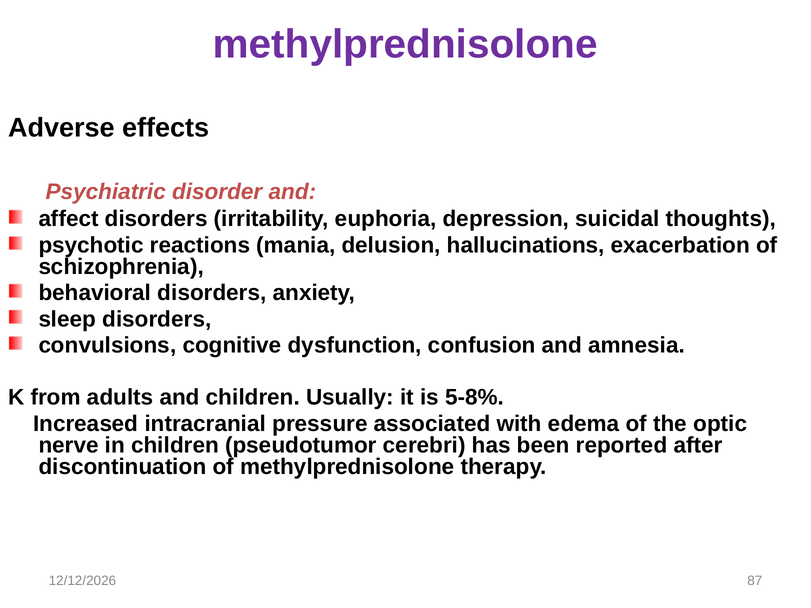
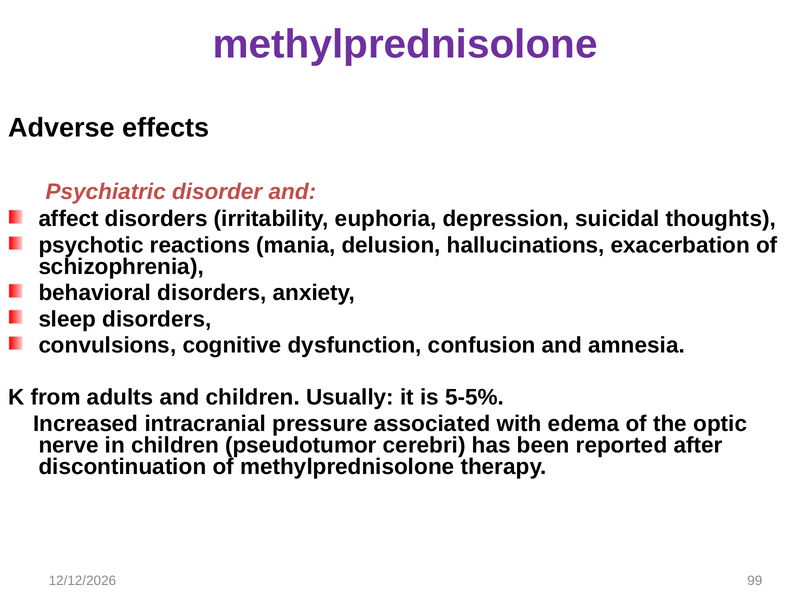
5-8%: 5-8% -> 5-5% (475, 398)
87: 87 -> 99 (755, 581)
